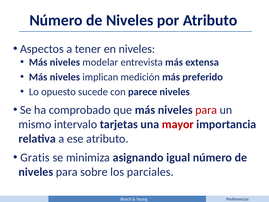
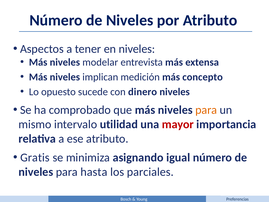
preferido: preferido -> concepto (203, 77)
parece: parece -> dinero (143, 92)
para colour: red -> orange (206, 110)
tarjetas: tarjetas -> utilidad (119, 124)
sobre: sobre -> hasta (94, 172)
